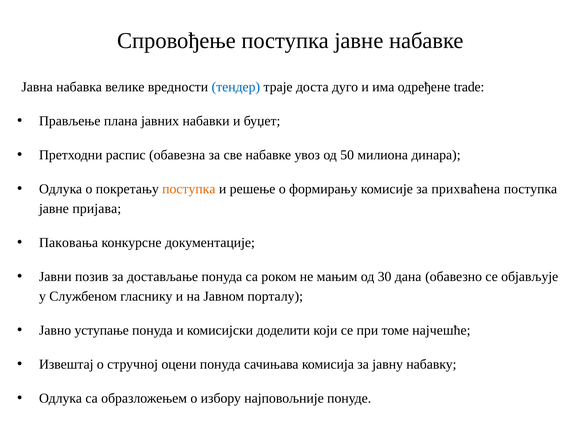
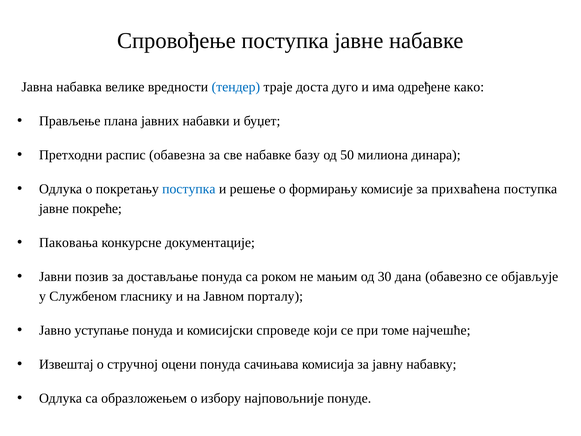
trade: trade -> како (469, 87)
увоз: увоз -> базу (307, 155)
поступка colour: orange -> blue (189, 189)
пријава: пријава -> покреће (97, 209)
доделити: доделити -> спроведе (283, 330)
